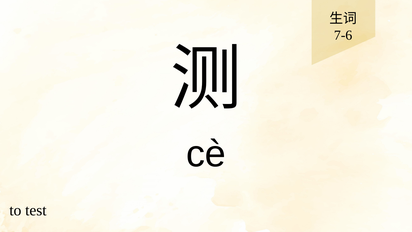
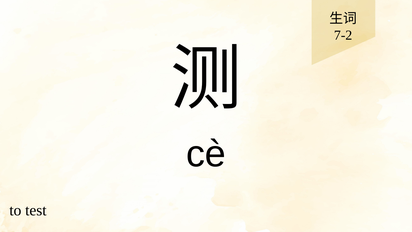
7-6: 7-6 -> 7-2 (343, 35)
